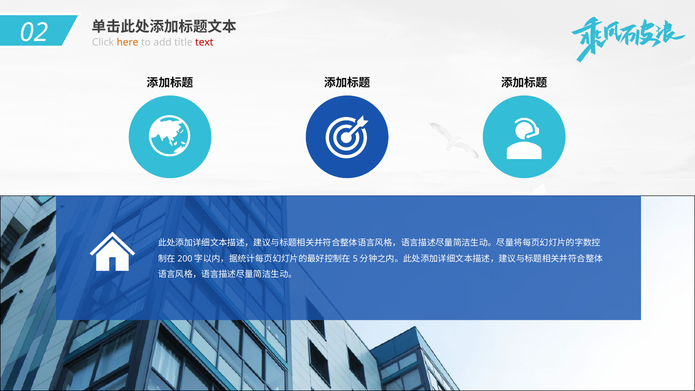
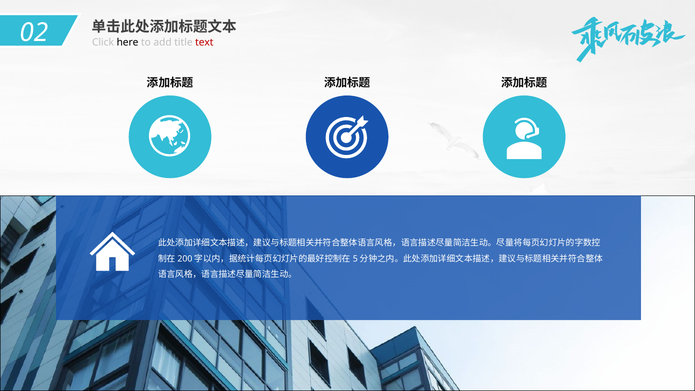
here colour: orange -> black (128, 42)
